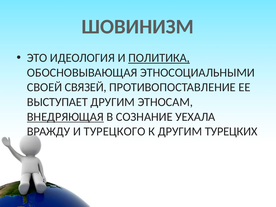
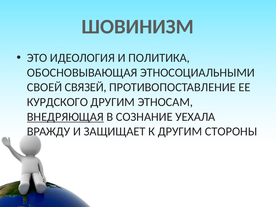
ПОЛИТИКА underline: present -> none (159, 58)
ВЫСТУПАЕТ: ВЫСТУПАЕТ -> КУРДСКОГО (57, 102)
ТУРЕЦКОГО: ТУРЕЦКОГО -> ЗАЩИЩАЕТ (115, 132)
ТУРЕЦКИХ: ТУРЕЦКИХ -> СТОРОНЫ (231, 132)
